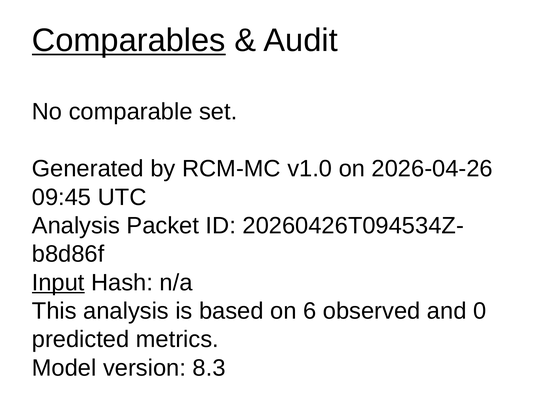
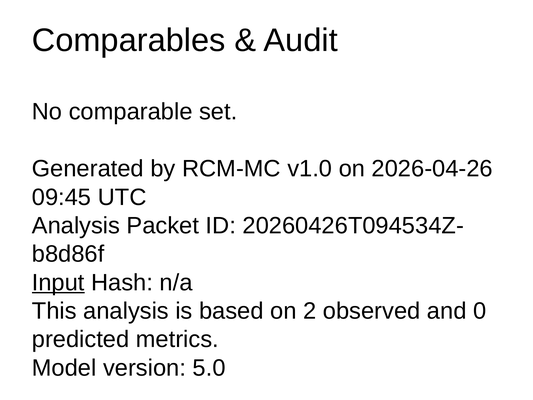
Comparables underline: present -> none (129, 40)
6: 6 -> 2 (310, 311)
8.3: 8.3 -> 5.0 (209, 368)
